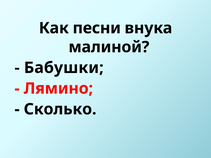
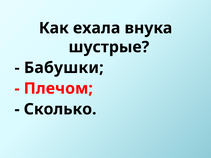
песни: песни -> ехала (97, 28)
малиной: малиной -> шустрые (109, 47)
Лямино: Лямино -> Плечом (58, 89)
